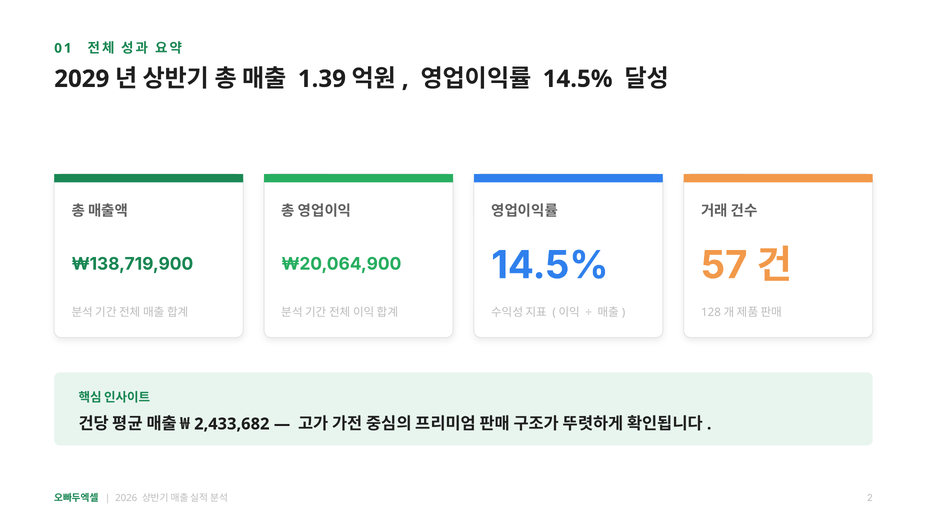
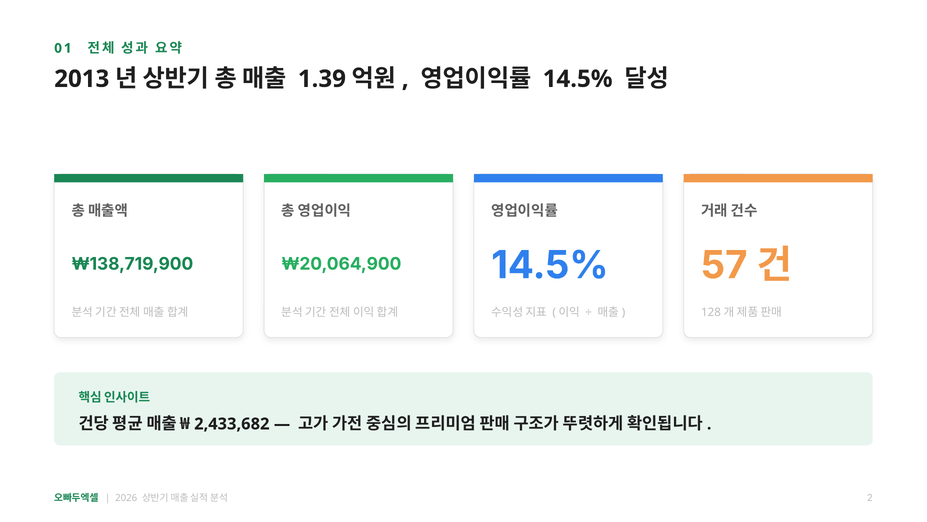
2029: 2029 -> 2013 (82, 79)
